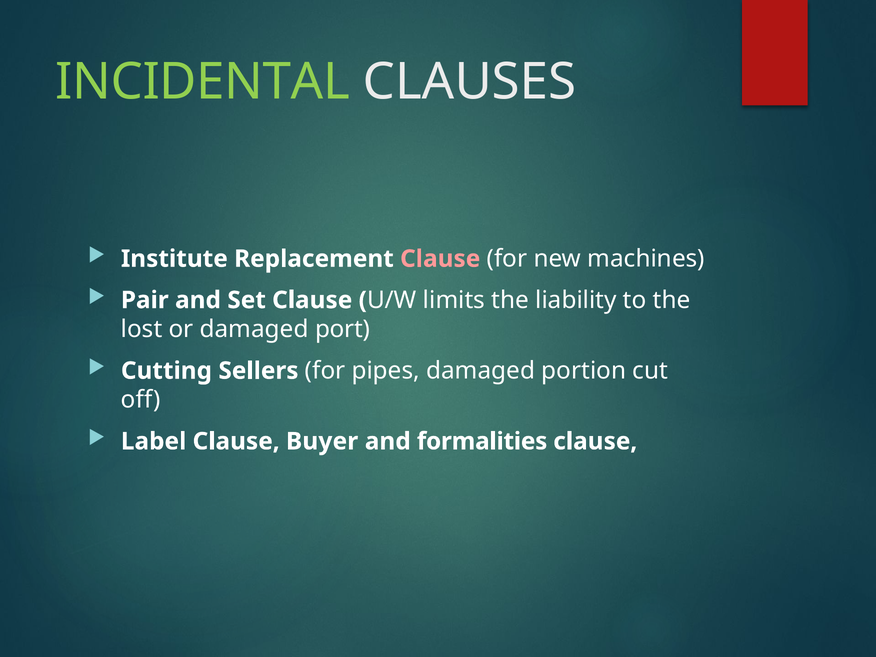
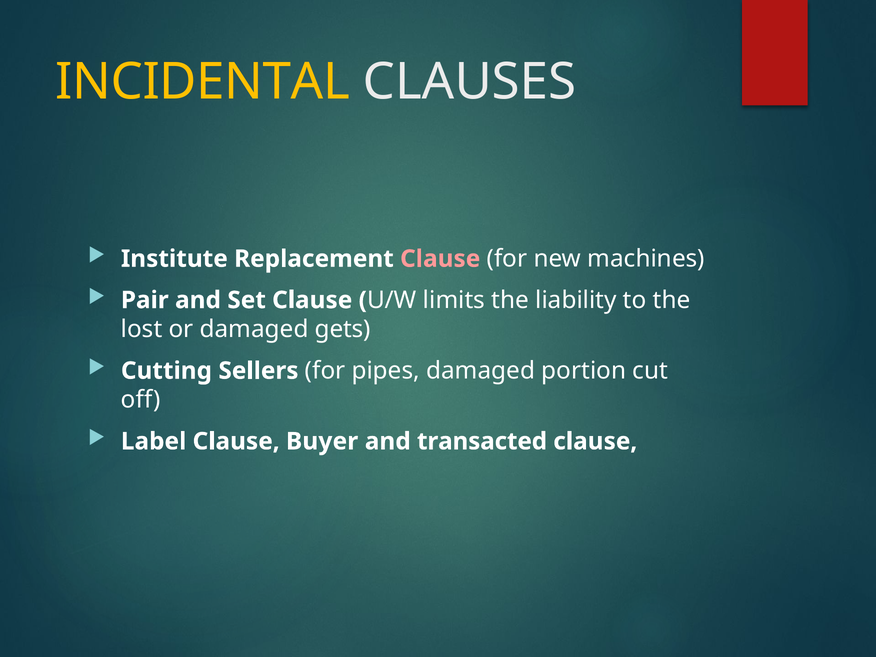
INCIDENTAL colour: light green -> yellow (203, 82)
port: port -> gets (343, 329)
formalities: formalities -> transacted (482, 441)
